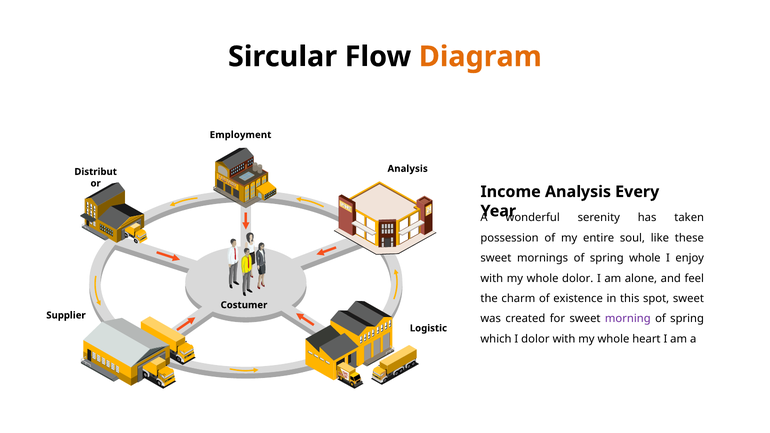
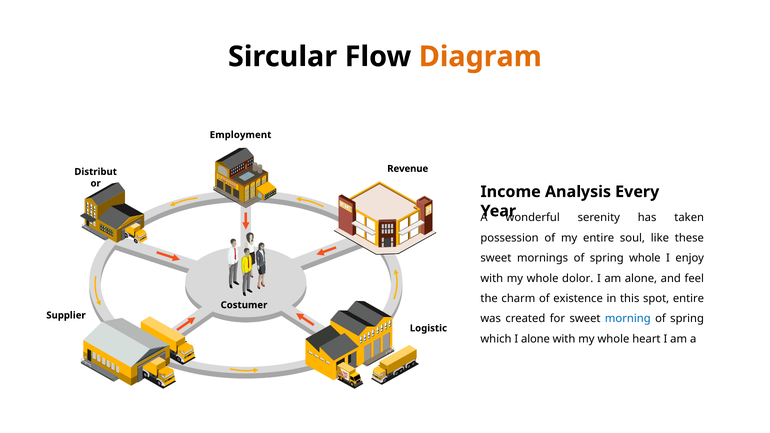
Analysis: Analysis -> Revenue (408, 169)
spot sweet: sweet -> entire (688, 299)
morning colour: purple -> blue (628, 319)
I dolor: dolor -> alone (536, 339)
